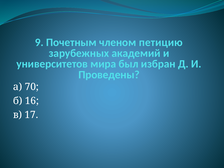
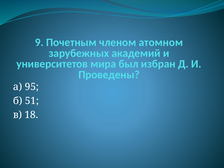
петицию: петицию -> атомном (161, 42)
70: 70 -> 95 (32, 87)
16: 16 -> 51 (32, 101)
17: 17 -> 18 (31, 115)
